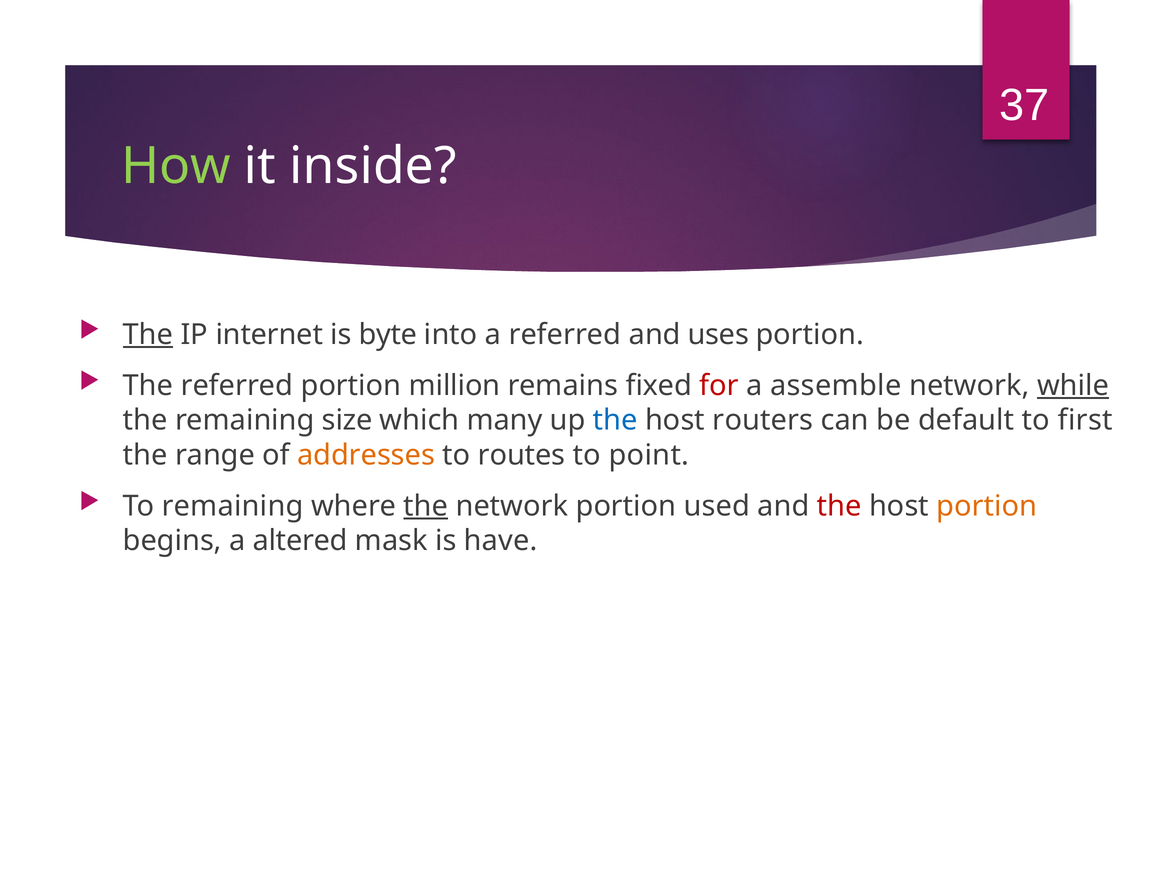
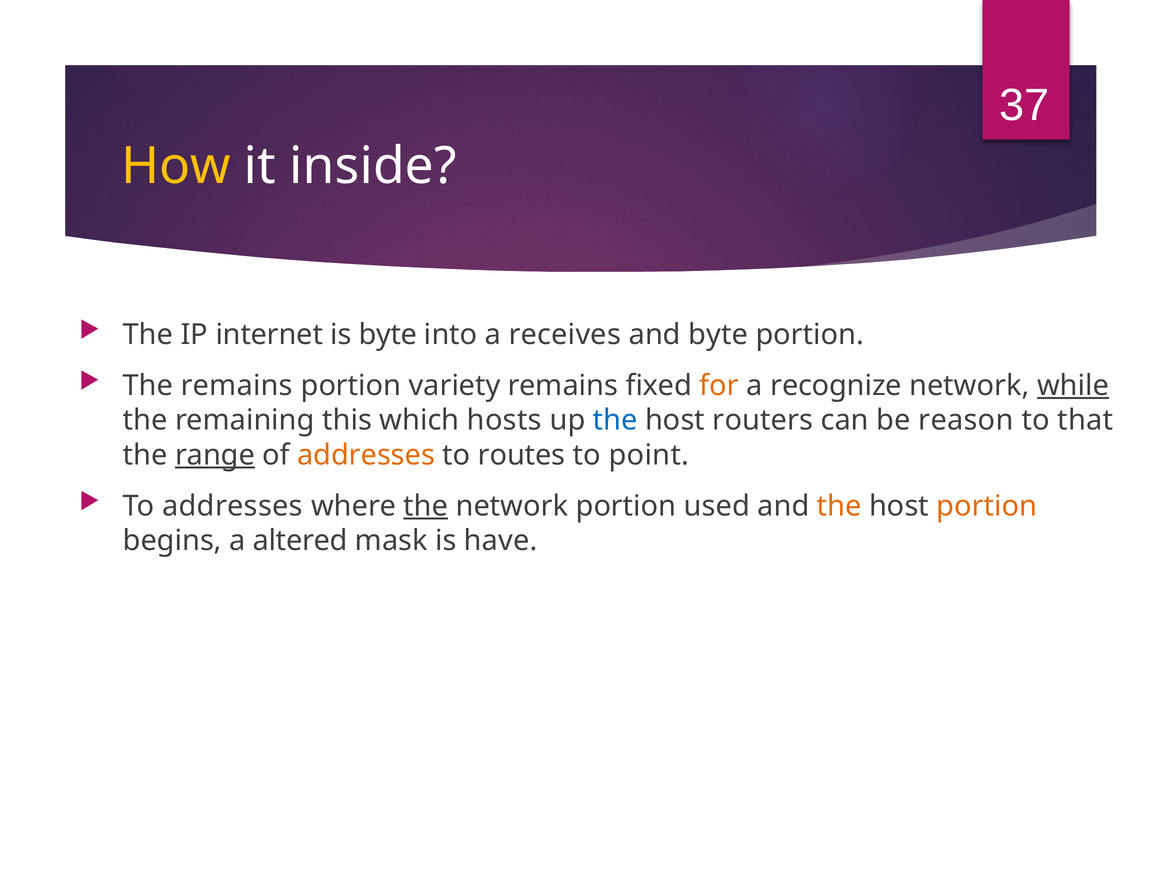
How colour: light green -> yellow (176, 166)
The underline: present -> none (148, 335)
a referred: referred -> receives (565, 335)
and uses: uses -> byte (718, 335)
The referred: referred -> remains (237, 385)
million: million -> variety (455, 385)
for colour: red -> orange (719, 385)
assemble: assemble -> recognize (836, 385)
size: size -> this (347, 420)
many: many -> hosts (504, 420)
default: default -> reason (966, 420)
first: first -> that (1085, 420)
range underline: none -> present (215, 455)
To remaining: remaining -> addresses (233, 506)
the colour: red -> orange (839, 506)
